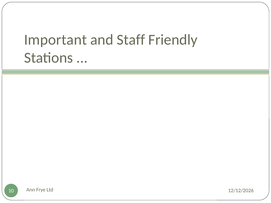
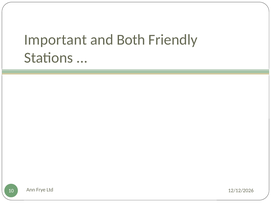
Staff: Staff -> Both (131, 40)
